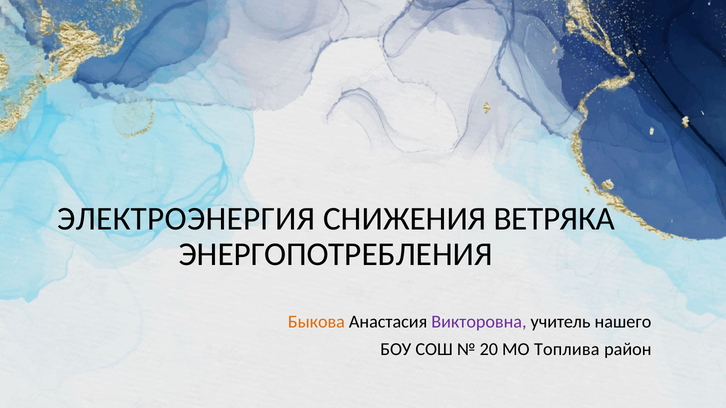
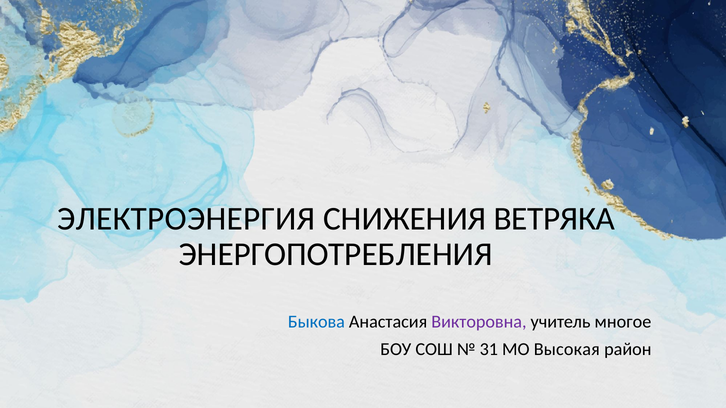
Быкова colour: orange -> blue (316, 322)
нашего: нашего -> многое (623, 322)
20: 20 -> 31 (489, 349)
Топлива: Топлива -> Высокая (567, 349)
